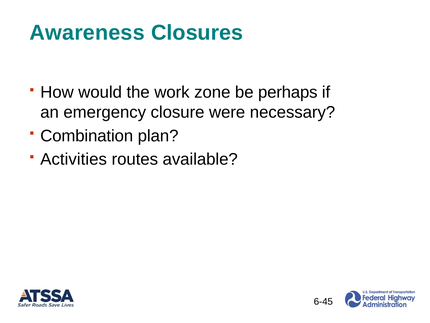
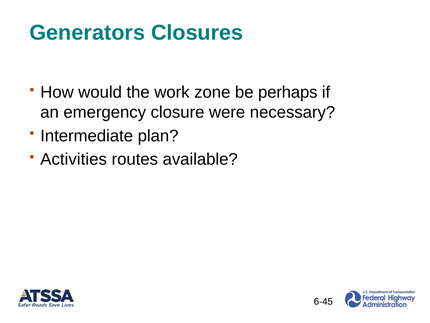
Awareness: Awareness -> Generators (87, 33)
Combination: Combination -> Intermediate (87, 136)
